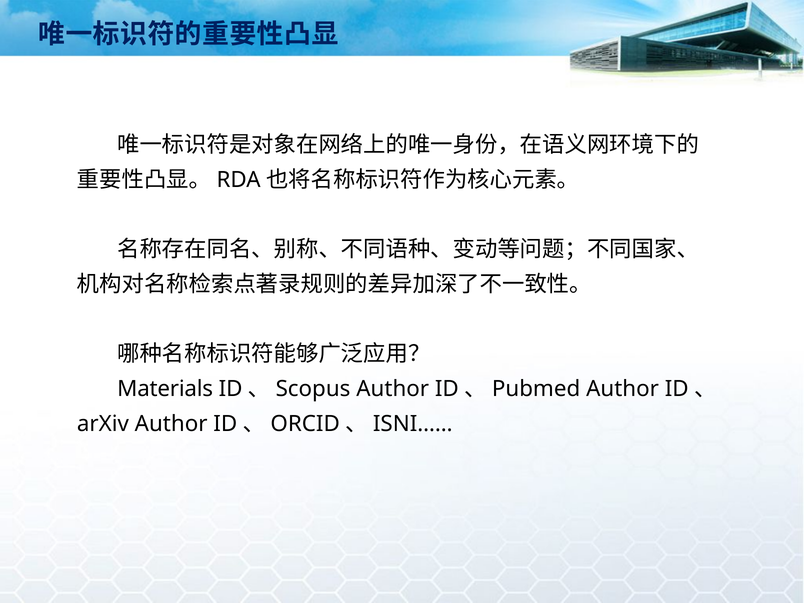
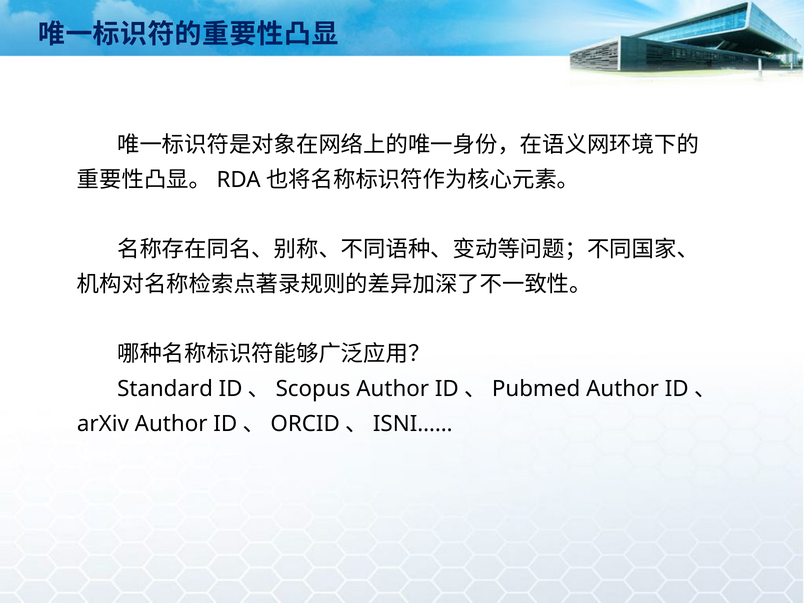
Materials: Materials -> Standard (165, 389)
